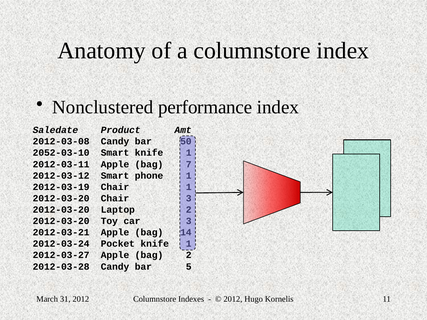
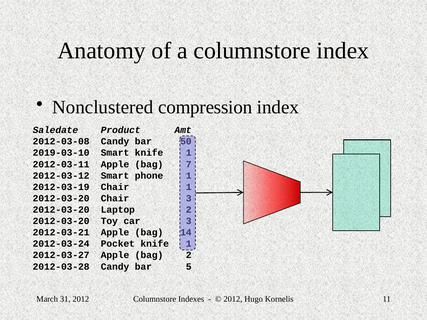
performance: performance -> compression (205, 107)
2052-03-10: 2052-03-10 -> 2019-03-10 (61, 153)
